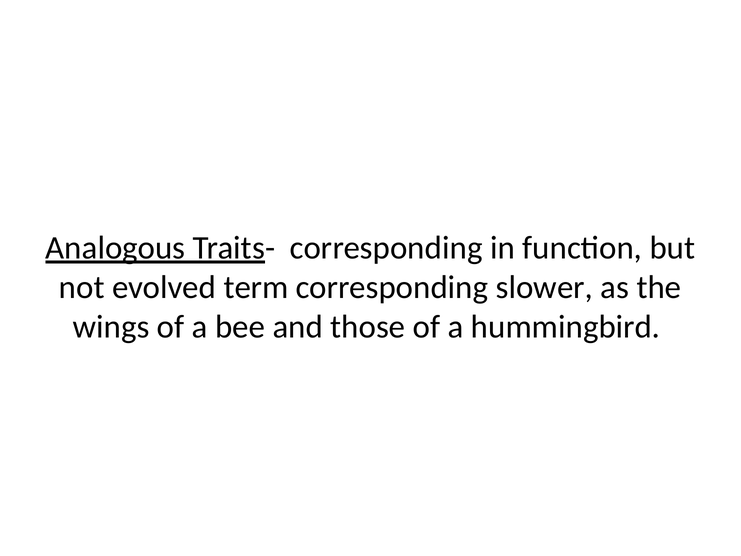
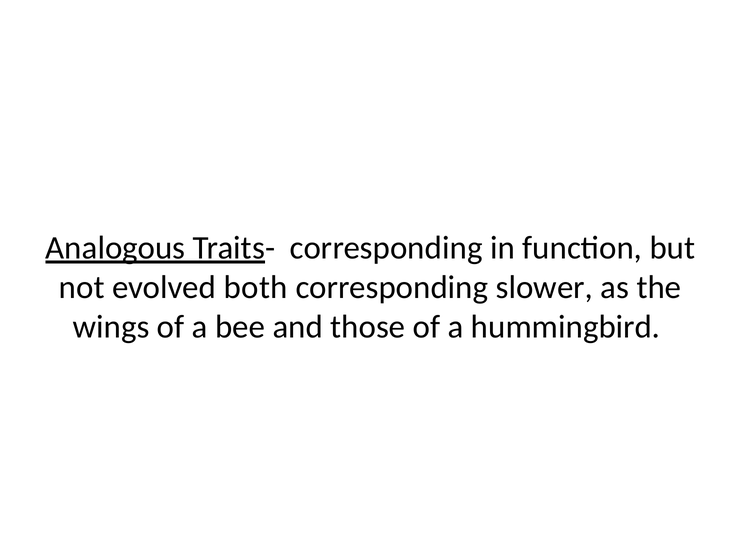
term: term -> both (256, 287)
